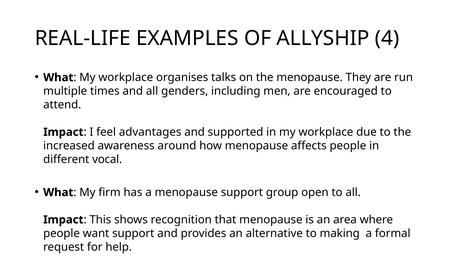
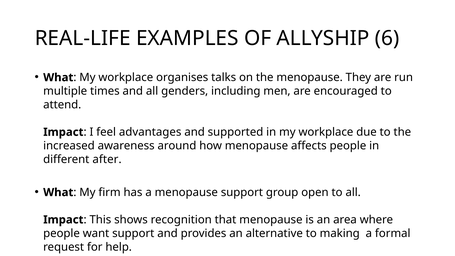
4: 4 -> 6 (387, 38)
vocal: vocal -> after (107, 159)
